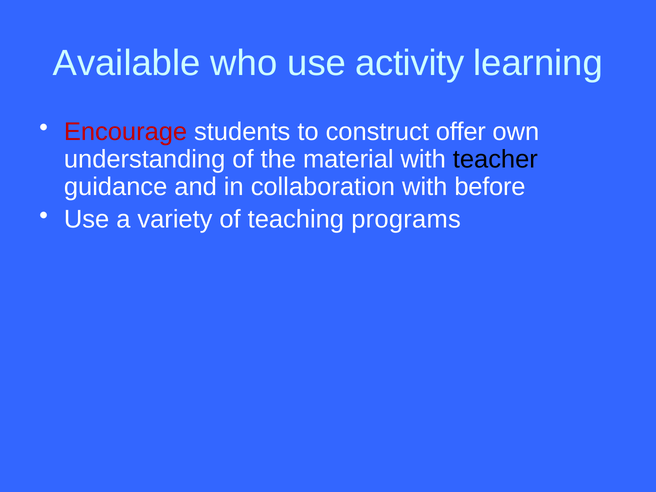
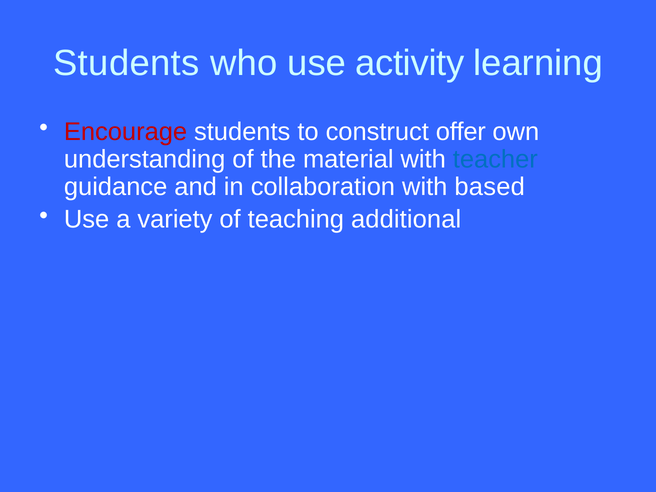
Available: Available -> Students (126, 63)
teacher colour: black -> blue (495, 159)
before: before -> based (490, 187)
programs: programs -> additional (406, 220)
